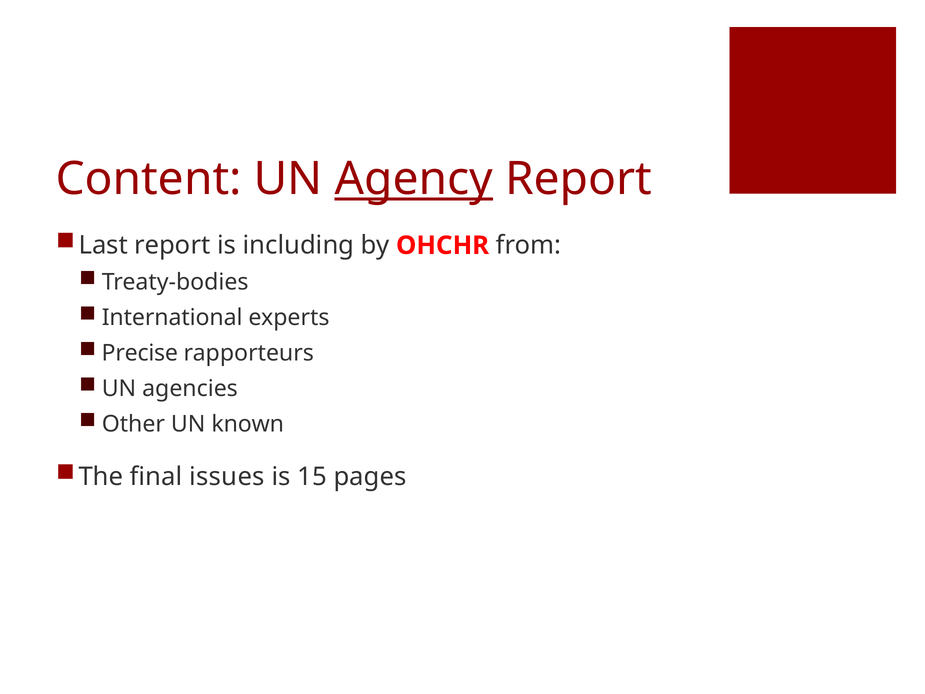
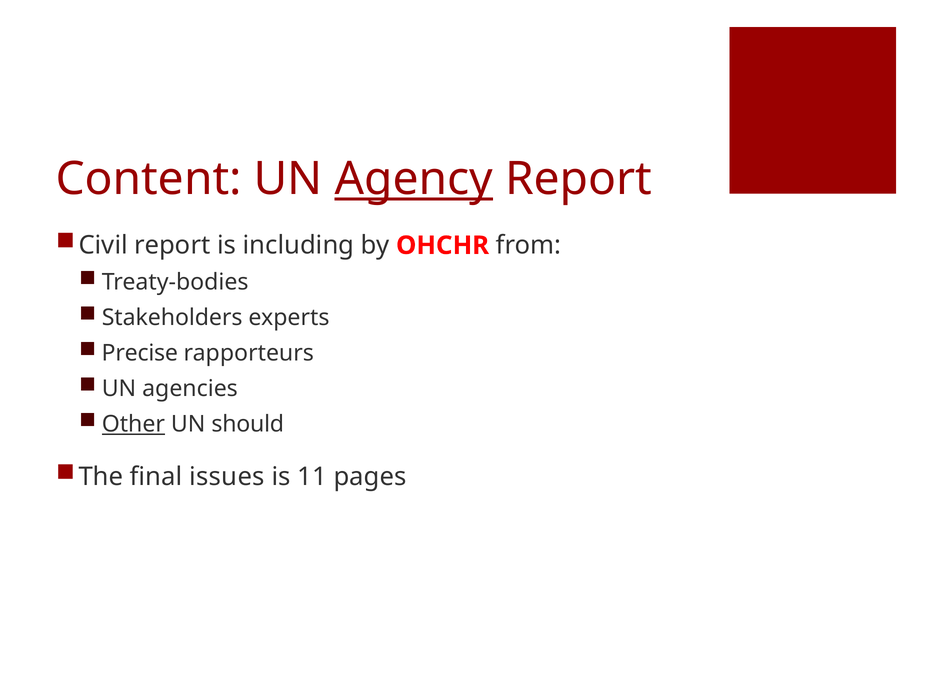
Last: Last -> Civil (103, 245)
International: International -> Stakeholders (172, 318)
Other underline: none -> present (133, 424)
known: known -> should (248, 424)
15: 15 -> 11 (312, 477)
